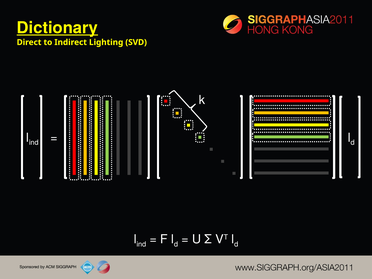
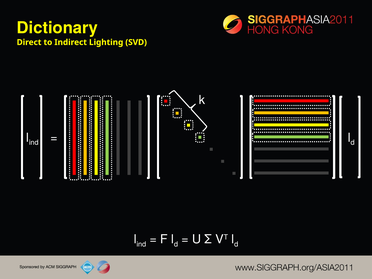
Dictionary underline: present -> none (57, 28)
